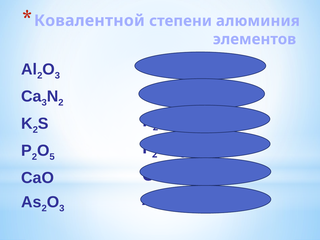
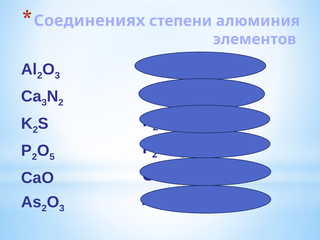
Ковалентной: Ковалентной -> Соединениях (89, 21)
